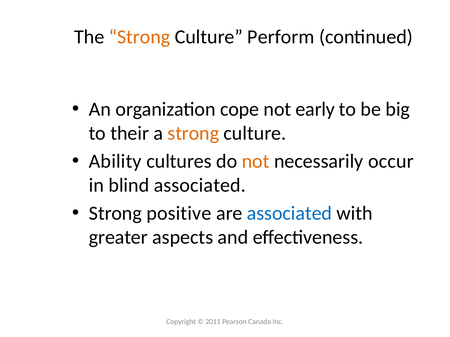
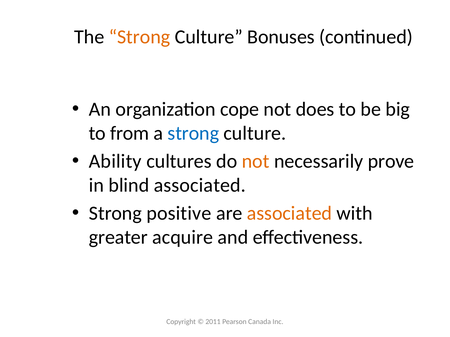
Perform: Perform -> Bonuses (281, 37)
early: early -> does (315, 109)
their: their -> from (130, 133)
strong colour: orange -> blue (193, 133)
occur: occur -> prove (391, 161)
associated colour: blue -> orange (290, 213)
aspects: aspects -> acquire (183, 237)
